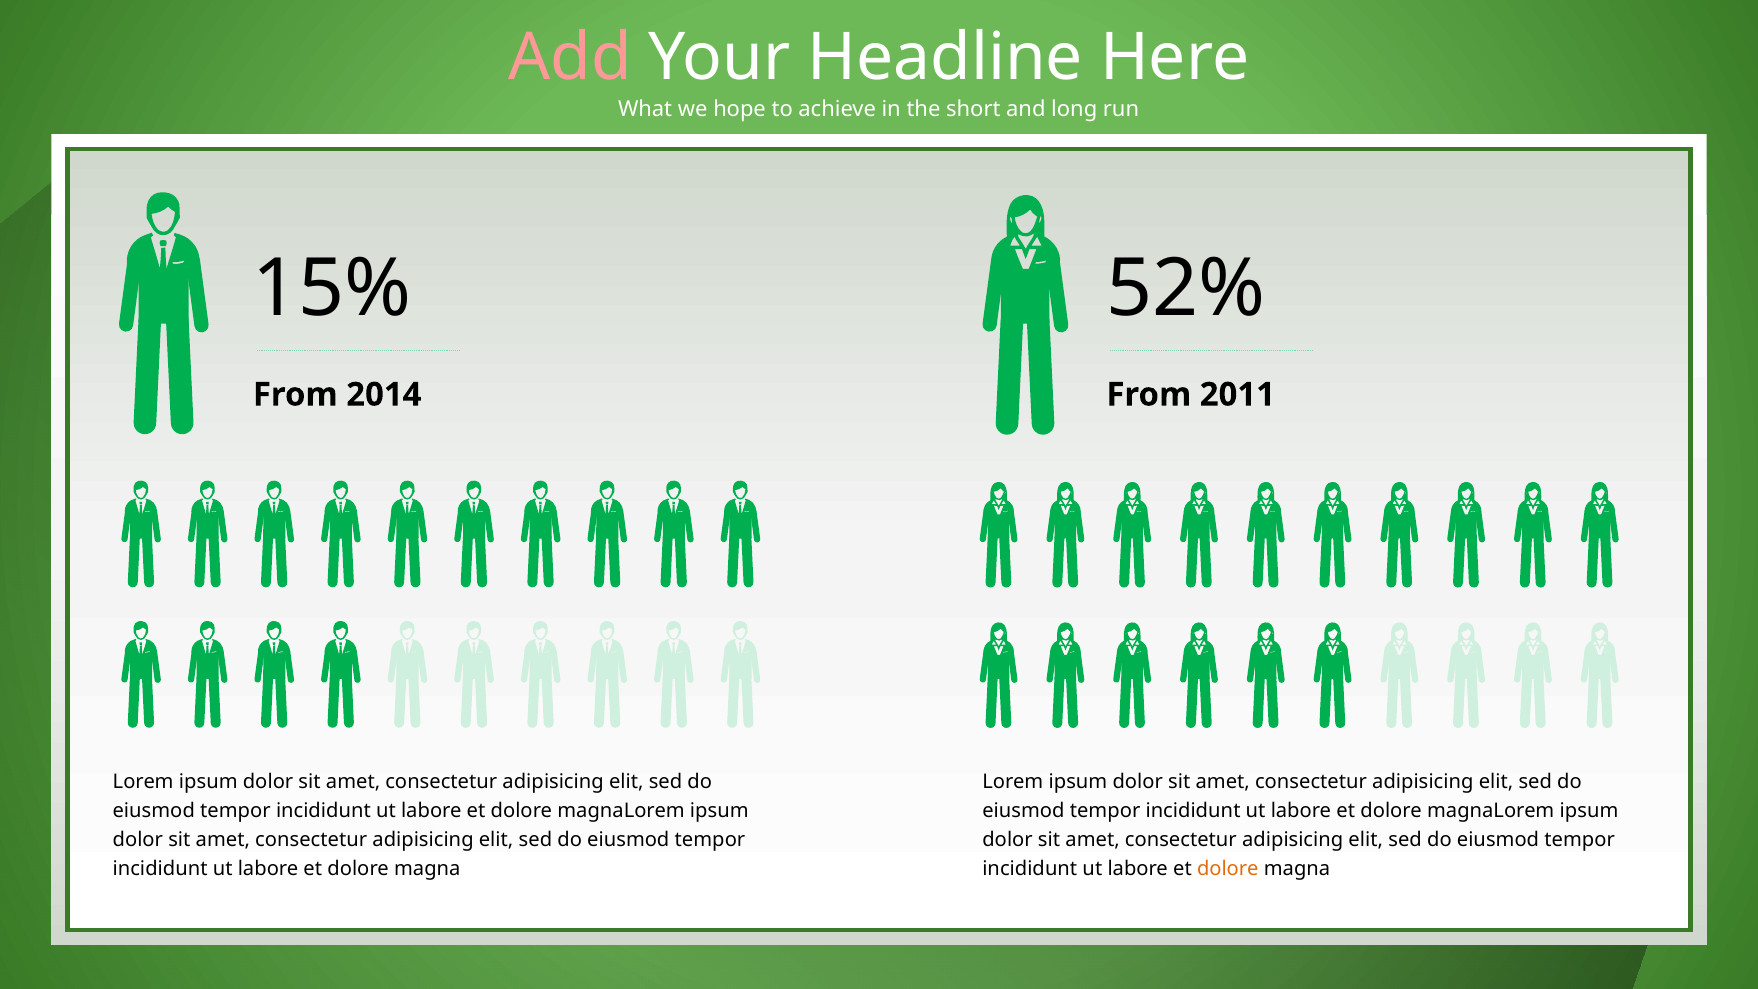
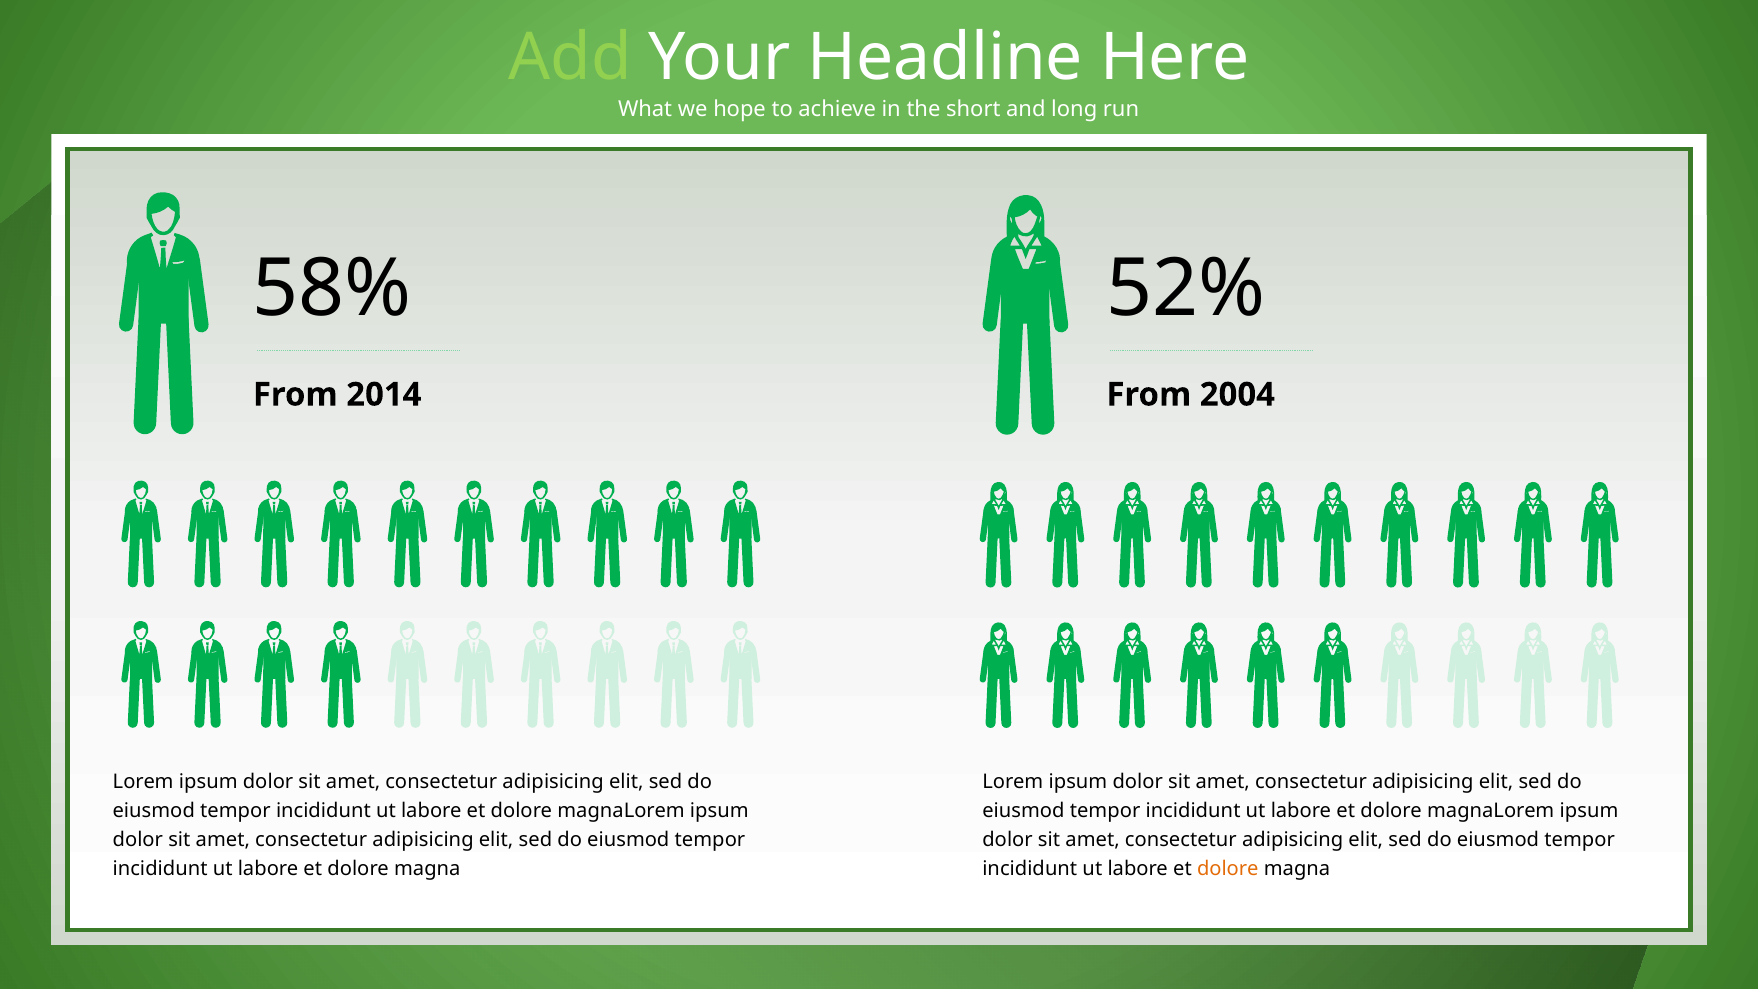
Add colour: pink -> light green (570, 57)
15%: 15% -> 58% (332, 288)
2011: 2011 -> 2004 (1237, 395)
